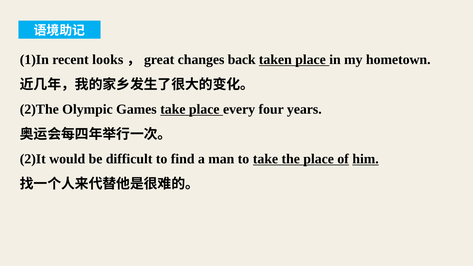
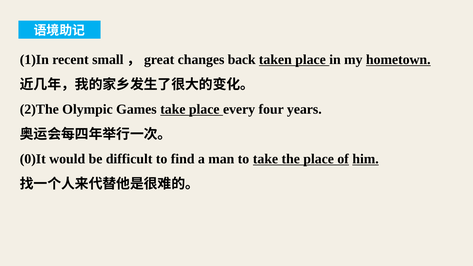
looks: looks -> small (108, 60)
hometown underline: none -> present (398, 60)
2)It: 2)It -> 0)It (33, 159)
